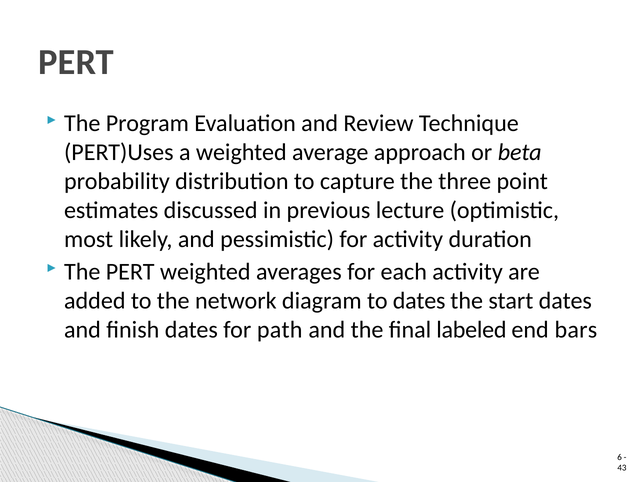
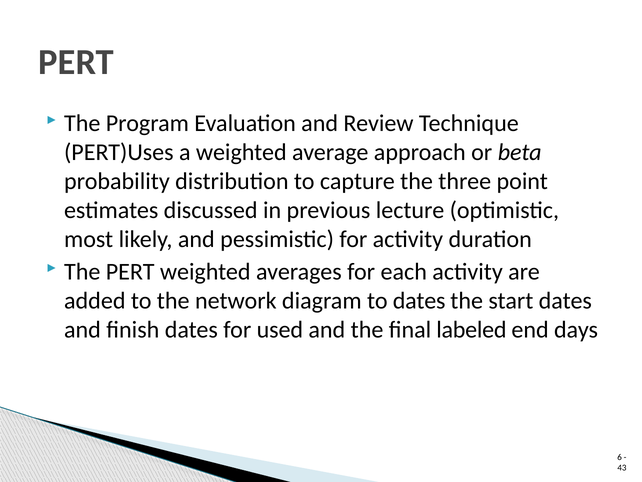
path: path -> used (280, 329)
bars: bars -> days (576, 329)
